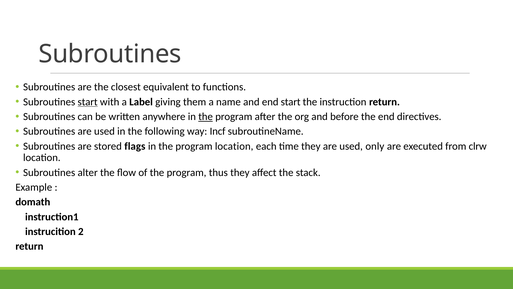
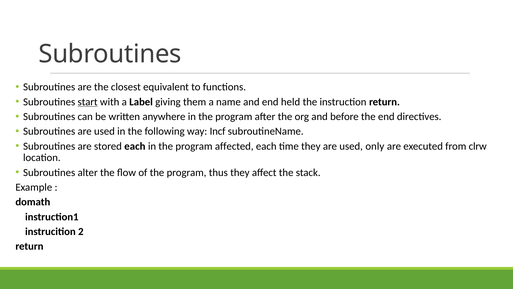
end start: start -> held (291, 102)
the underline: present -> none (206, 116)
stored flags: flags -> each (135, 146)
program location: location -> affected (234, 146)
